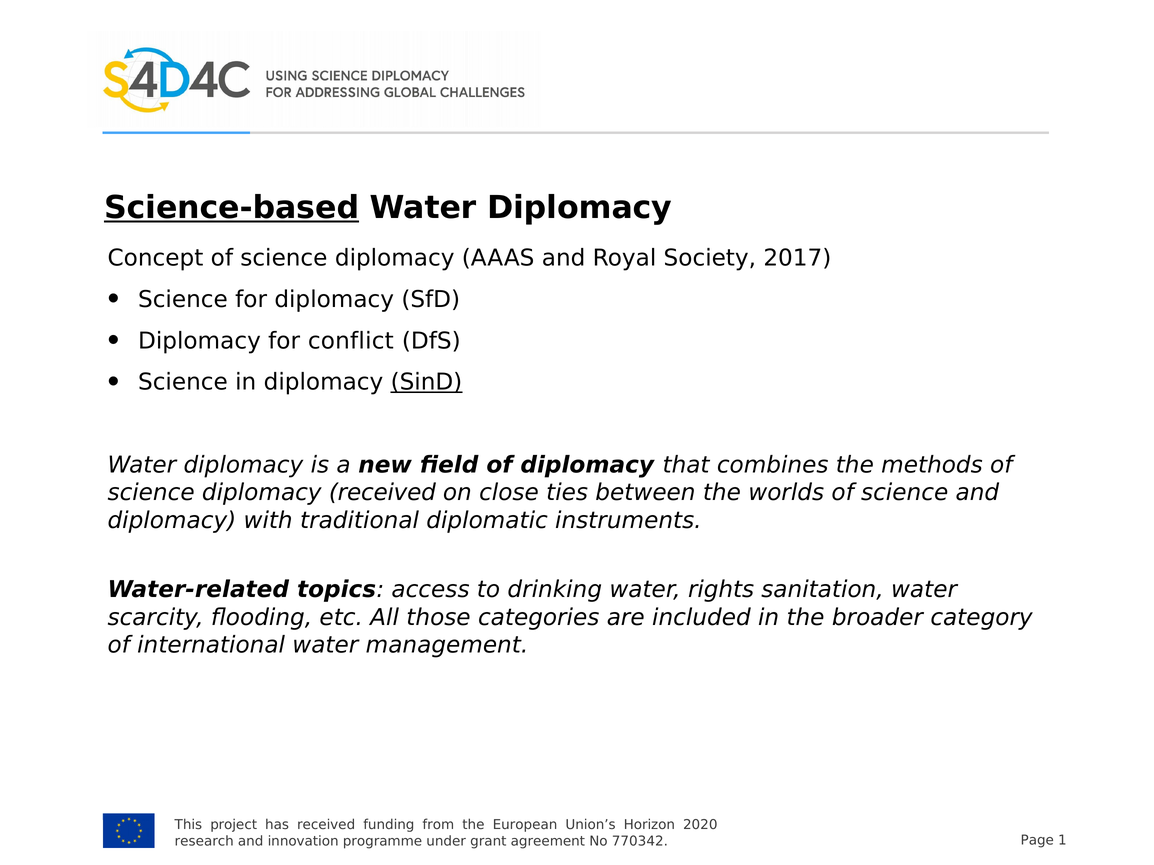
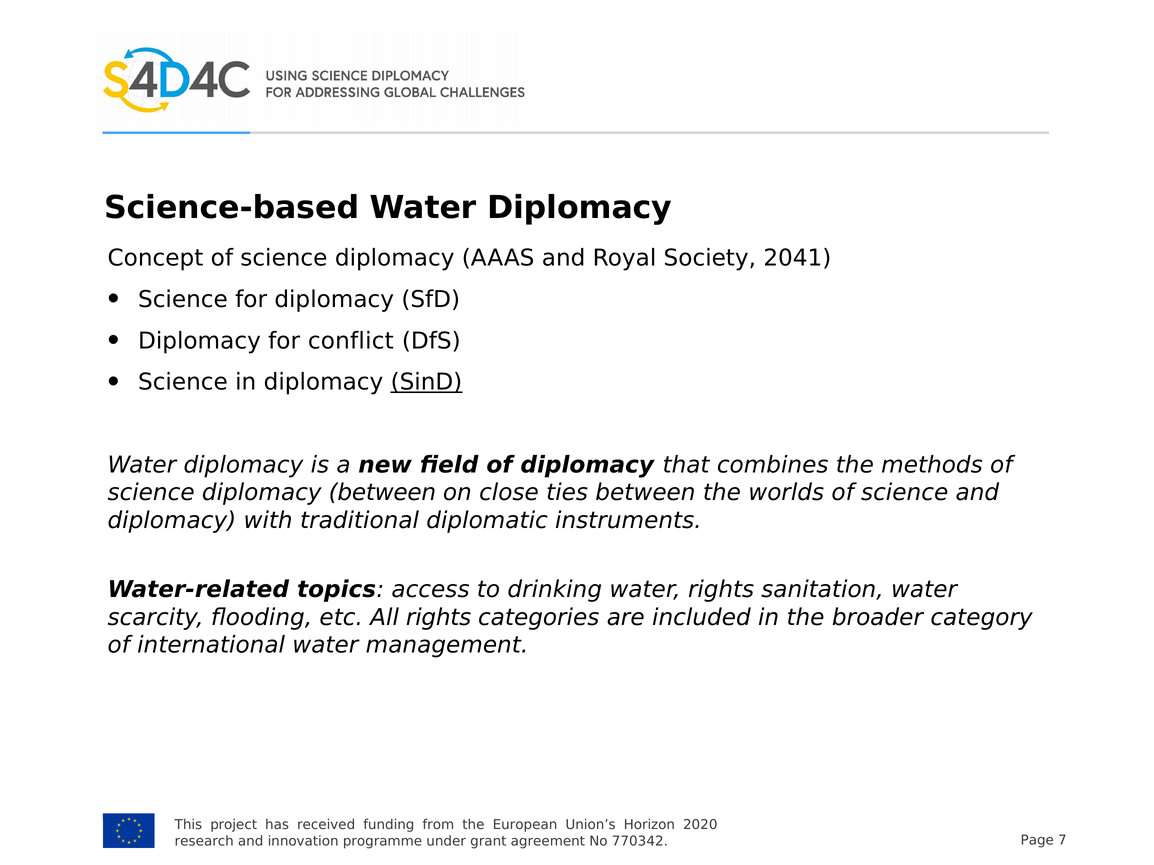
Science-based underline: present -> none (232, 208)
2017: 2017 -> 2041 (797, 258)
diplomacy received: received -> between (382, 493)
All those: those -> rights (439, 618)
1: 1 -> 7 (1062, 840)
